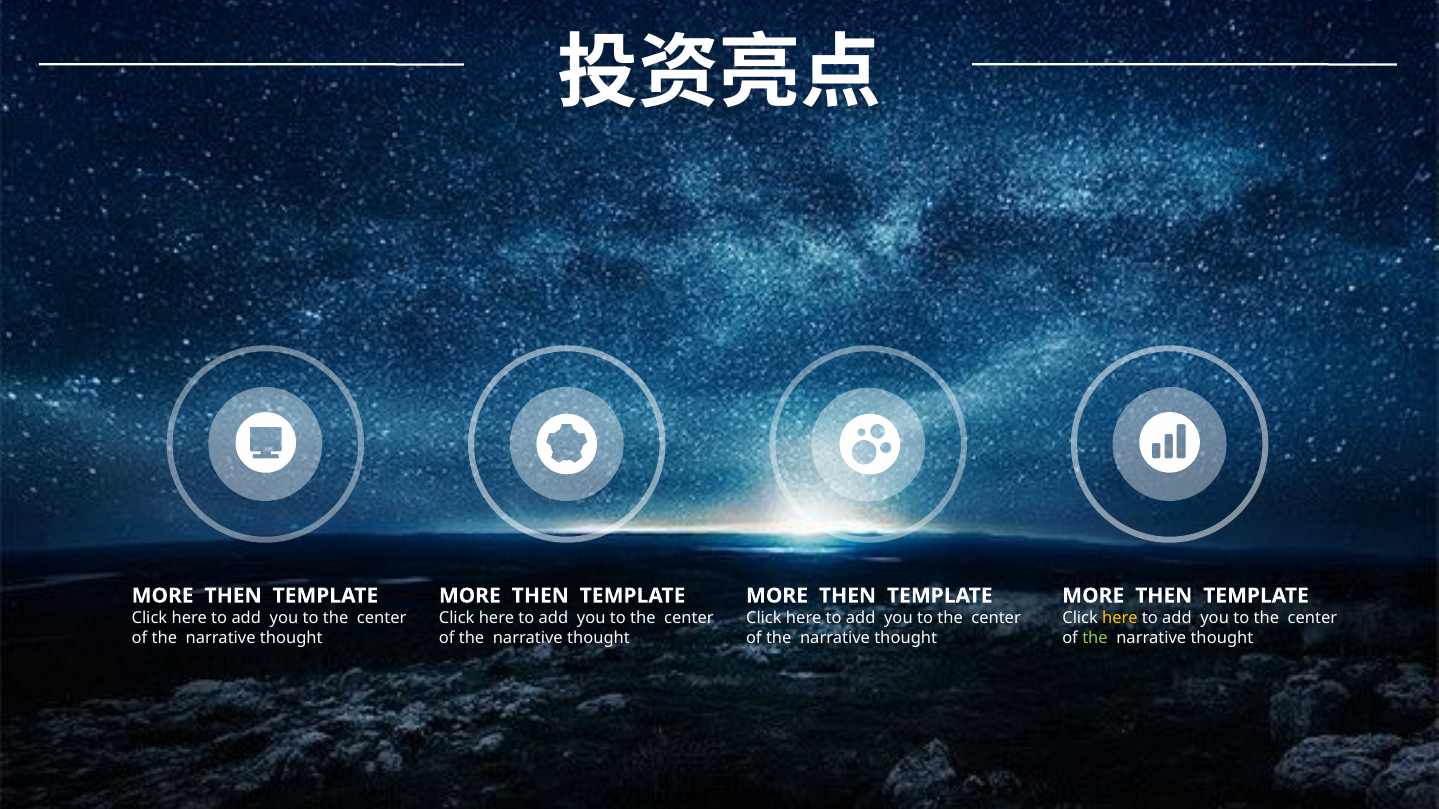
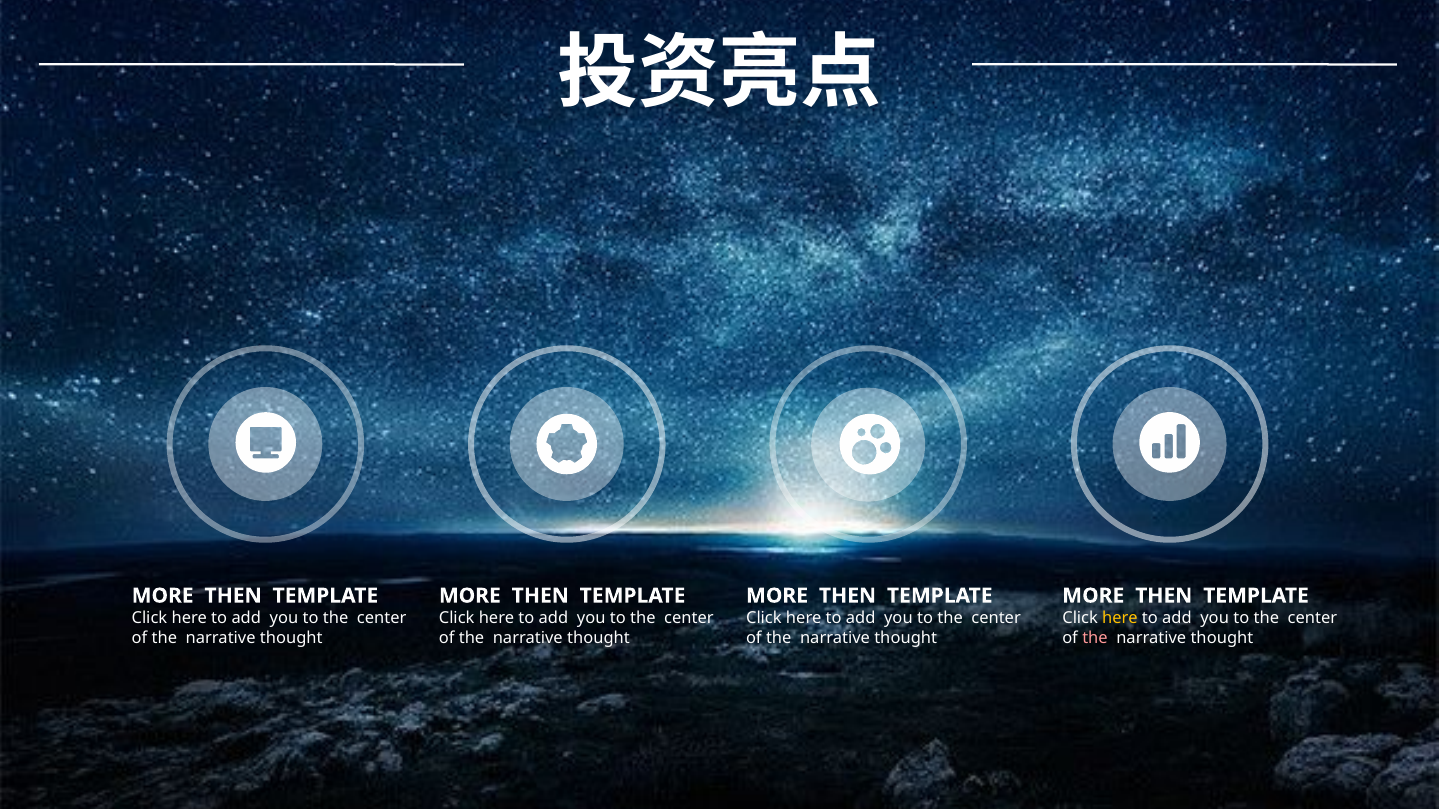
the colour: light green -> pink (1095, 638)
